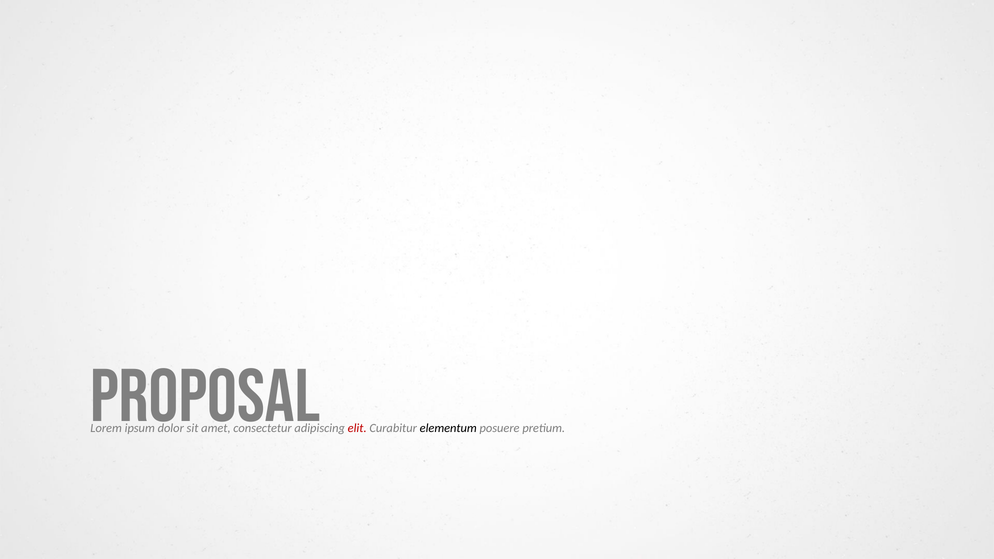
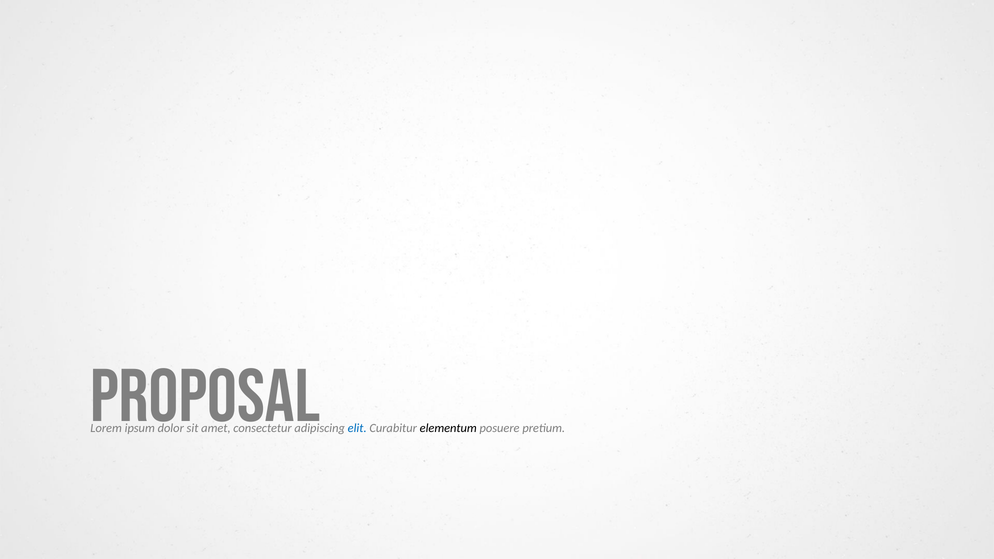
elit colour: red -> blue (357, 428)
